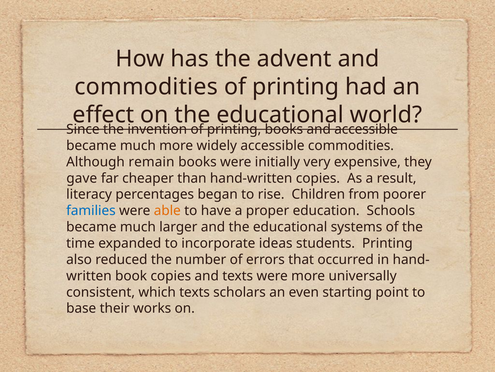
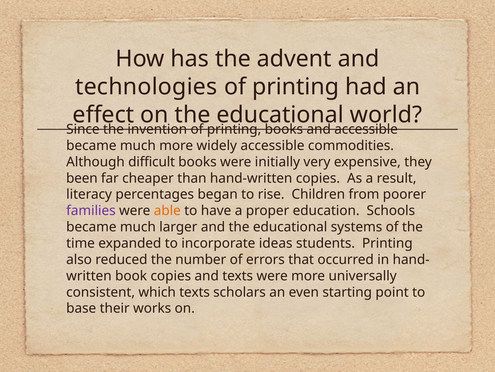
commodities: commodities -> technologies (146, 87)
remain: remain -> difficult (152, 162)
gave: gave -> been (82, 178)
families colour: blue -> purple (91, 210)
